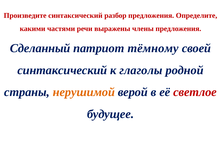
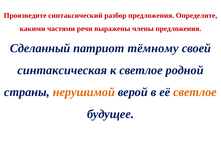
синтаксический: синтаксический -> синтаксическая (62, 70)
к глаголы: глаголы -> светлое (141, 70)
светлое colour: red -> orange (195, 93)
